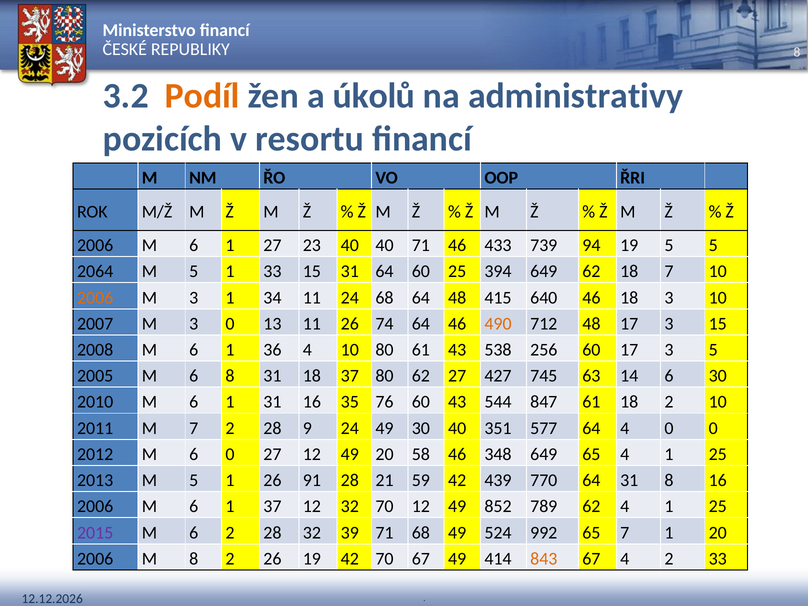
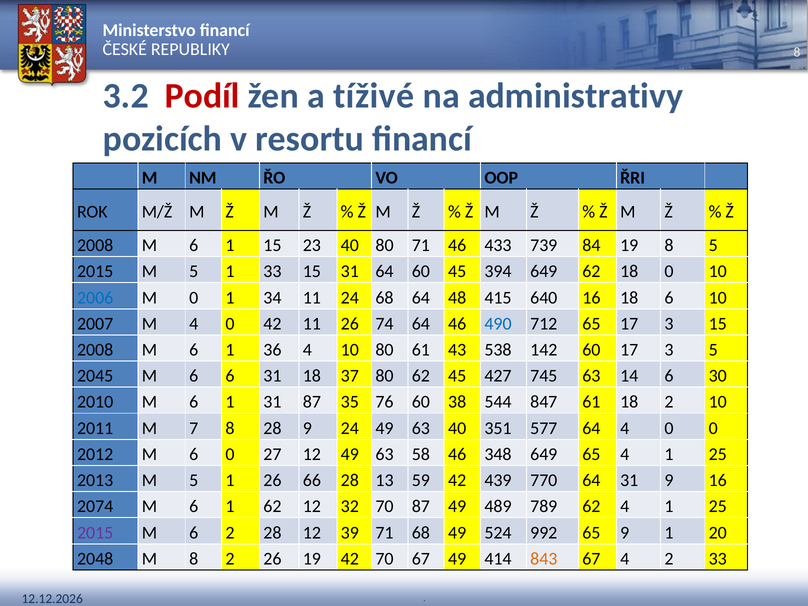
Podíl colour: orange -> red (202, 96)
úkolů: úkolů -> tíživé (374, 96)
2006: 2006 -> 2008 (95, 245)
1 27: 27 -> 15 (272, 245)
40 40: 40 -> 80 (385, 245)
94: 94 -> 84 (591, 245)
19 5: 5 -> 8 (669, 245)
2064: 2064 -> 2015 (95, 271)
60 25: 25 -> 45 (457, 271)
18 7: 7 -> 0 (669, 271)
2006 colour: orange -> blue (95, 298)
3: 3 -> 0 (194, 298)
640 46: 46 -> 16 (591, 298)
18 3: 3 -> 6 (669, 298)
2007 M 3: 3 -> 4 (194, 324)
0 13: 13 -> 42 (272, 324)
490 colour: orange -> blue (498, 324)
712 48: 48 -> 65 (591, 324)
256: 256 -> 142 (544, 350)
2005: 2005 -> 2045 (95, 376)
6 8: 8 -> 6 (230, 376)
62 27: 27 -> 45 (457, 376)
31 16: 16 -> 87 (312, 402)
60 43: 43 -> 38 (457, 402)
7 2: 2 -> 8 (230, 428)
24 49 30: 30 -> 63 (421, 428)
12 49 20: 20 -> 63 (385, 454)
91: 91 -> 66 (312, 480)
21: 21 -> 13 (385, 480)
31 8: 8 -> 9 (669, 480)
2006: 2006 -> 2074 (95, 507)
1 37: 37 -> 62 (272, 507)
70 12: 12 -> 87 (421, 507)
852: 852 -> 489 (498, 507)
28 32: 32 -> 12 (312, 533)
65 7: 7 -> 9 (625, 533)
2006: 2006 -> 2048 (95, 559)
